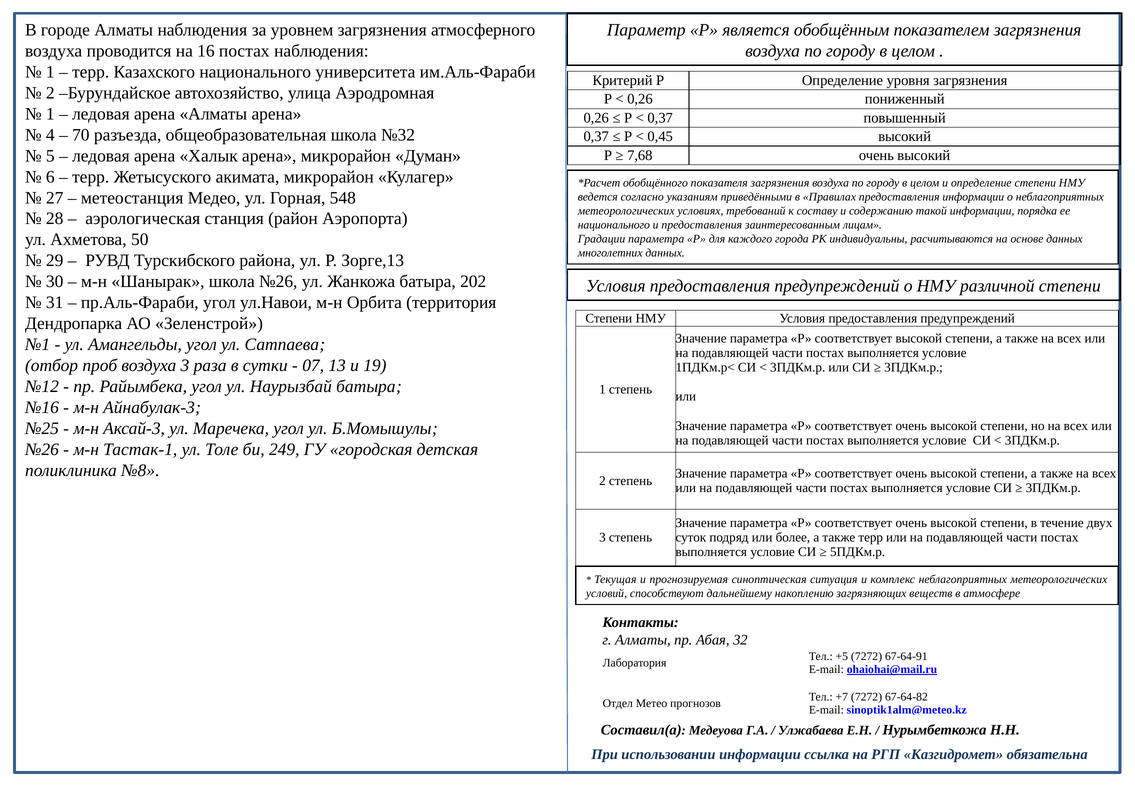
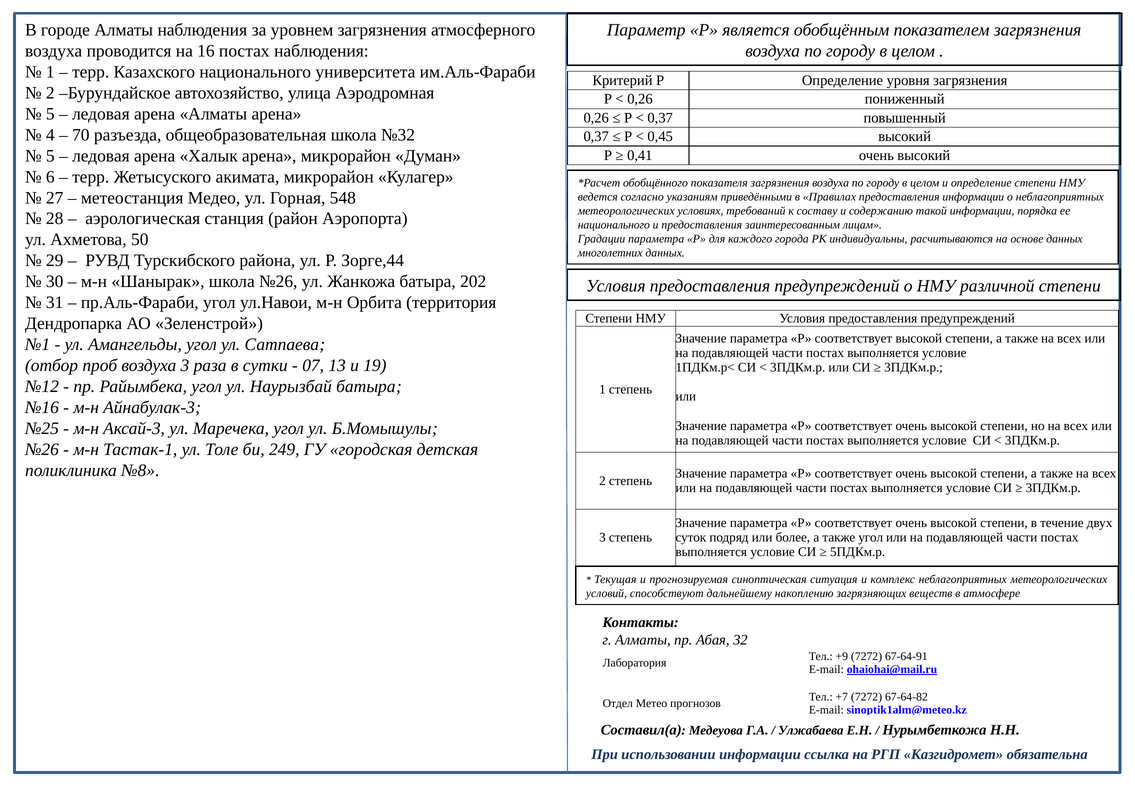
1: 1 -> 5 (50, 114)
7,68: 7,68 -> 0,41 (640, 155)
Зорге,13: Зорге,13 -> Зорге,44 (373, 261)
также терр: терр -> угол (871, 537)
+5: +5 -> +9 (842, 656)
